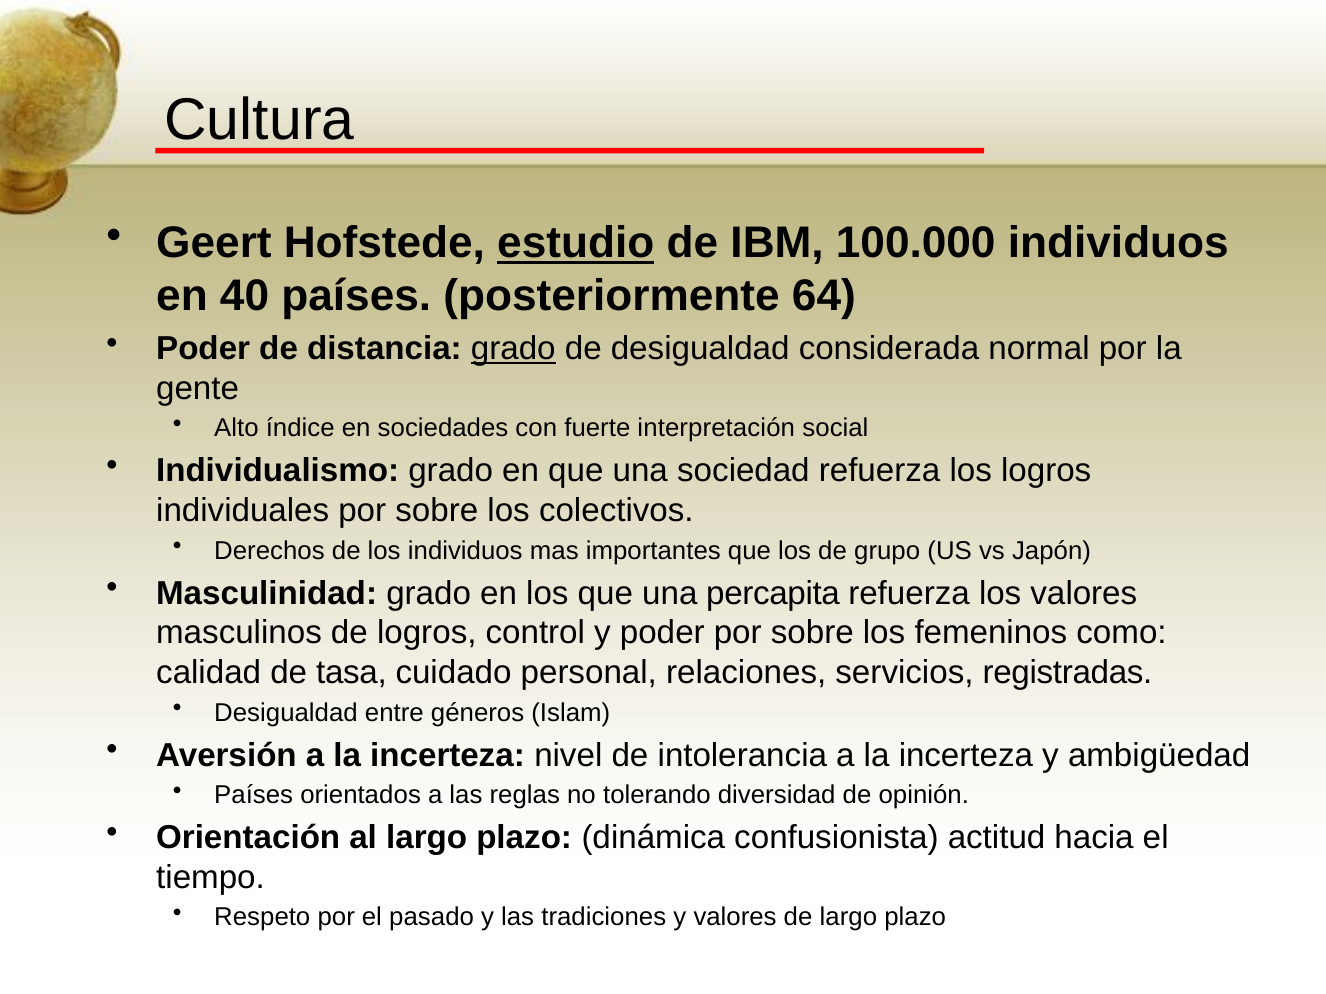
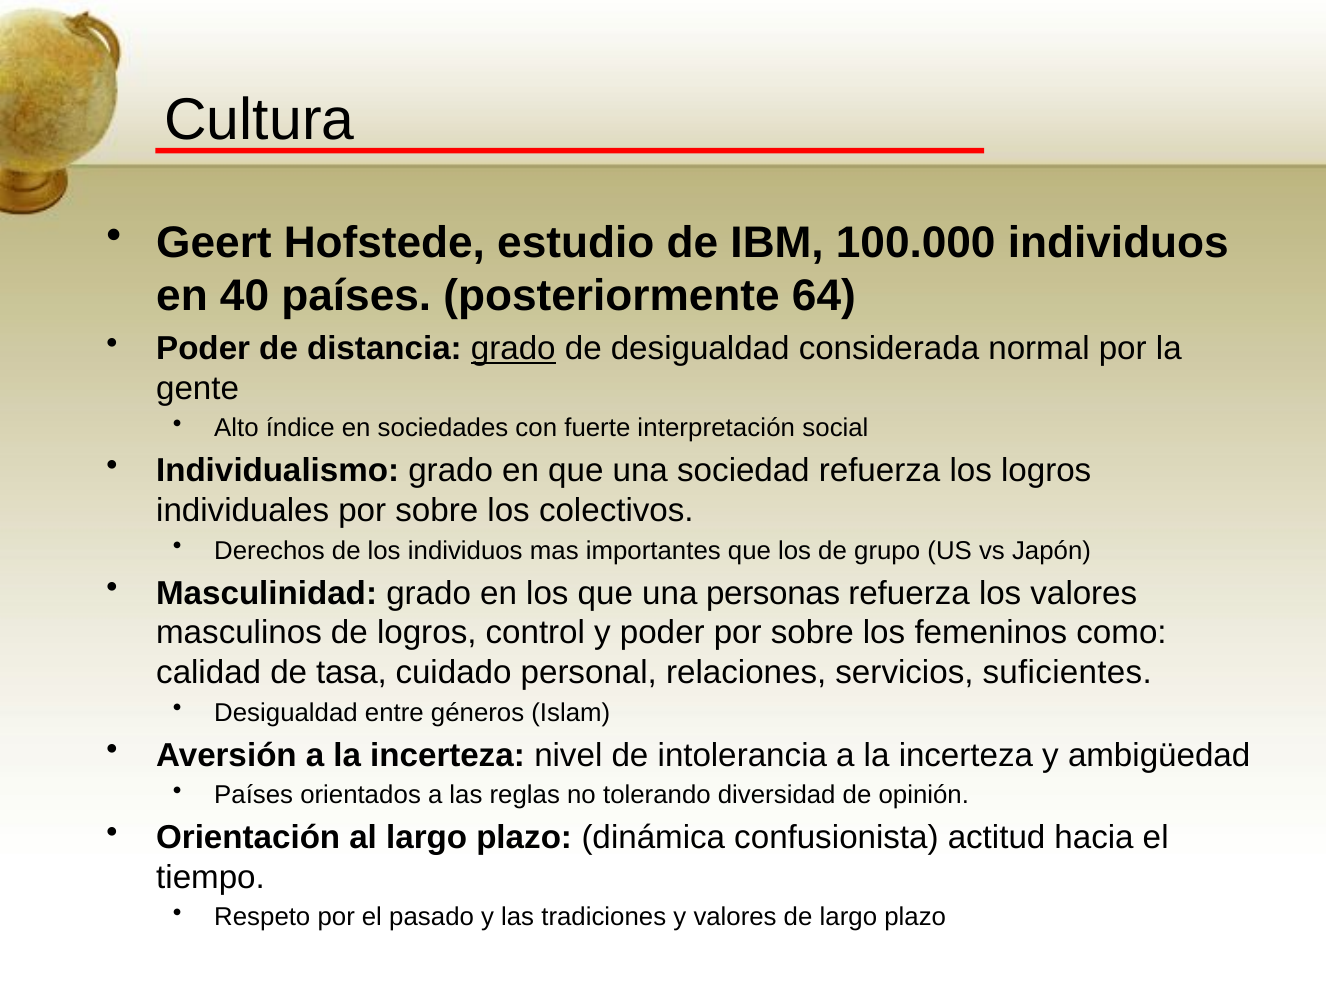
estudio underline: present -> none (576, 243)
percapita: percapita -> personas (773, 593)
registradas: registradas -> suficientes (1067, 673)
